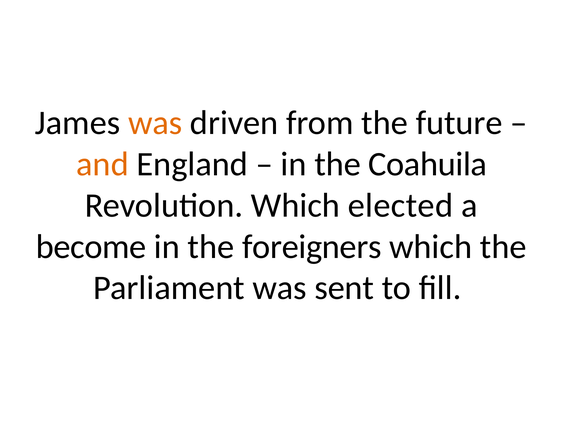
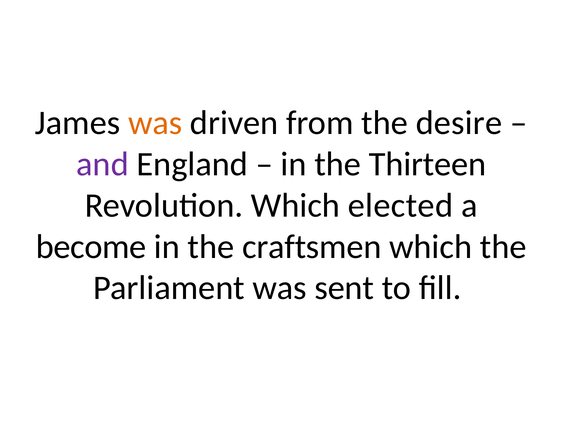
future: future -> desire (459, 123)
and colour: orange -> purple (102, 164)
Coahuila: Coahuila -> Thirteen (428, 164)
foreigners: foreigners -> craftsmen (312, 247)
